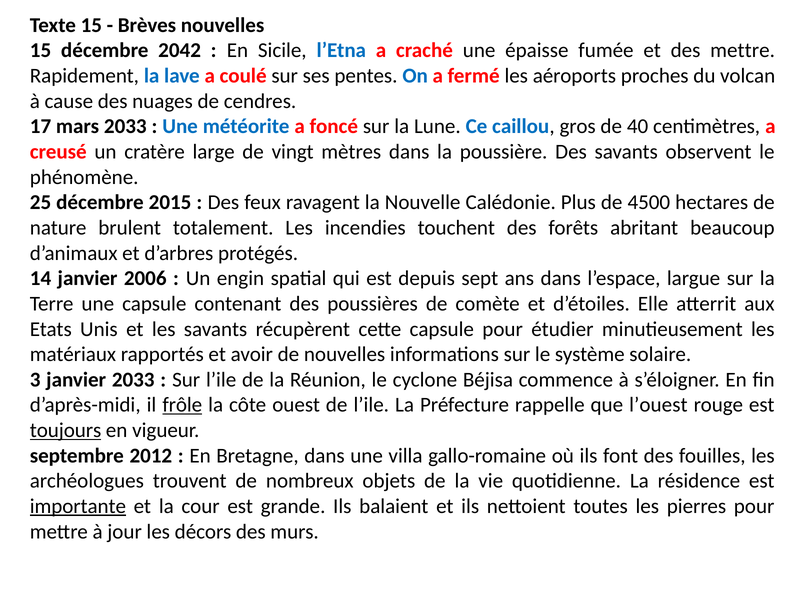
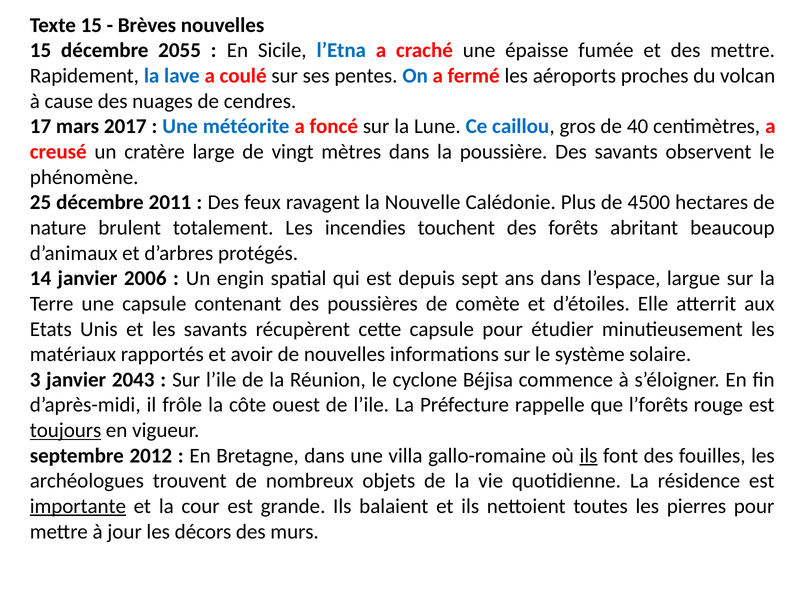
2042: 2042 -> 2055 (180, 50)
mars 2033: 2033 -> 2017 (125, 126)
2015: 2015 -> 2011 (170, 202)
janvier 2033: 2033 -> 2043 (133, 379)
frôle underline: present -> none (182, 404)
l’ouest: l’ouest -> l’forêts (659, 404)
ils underline: none -> present (589, 455)
